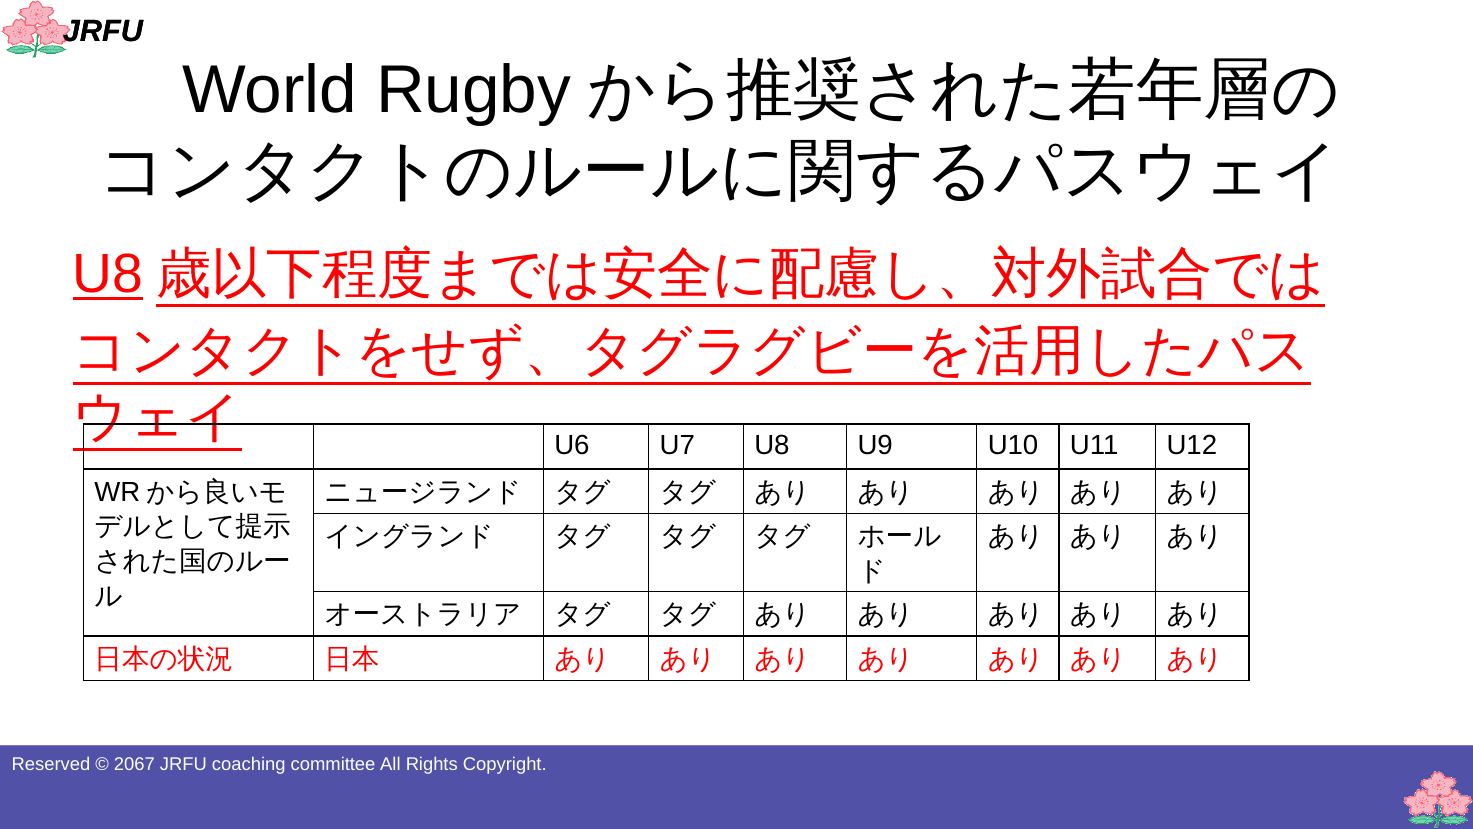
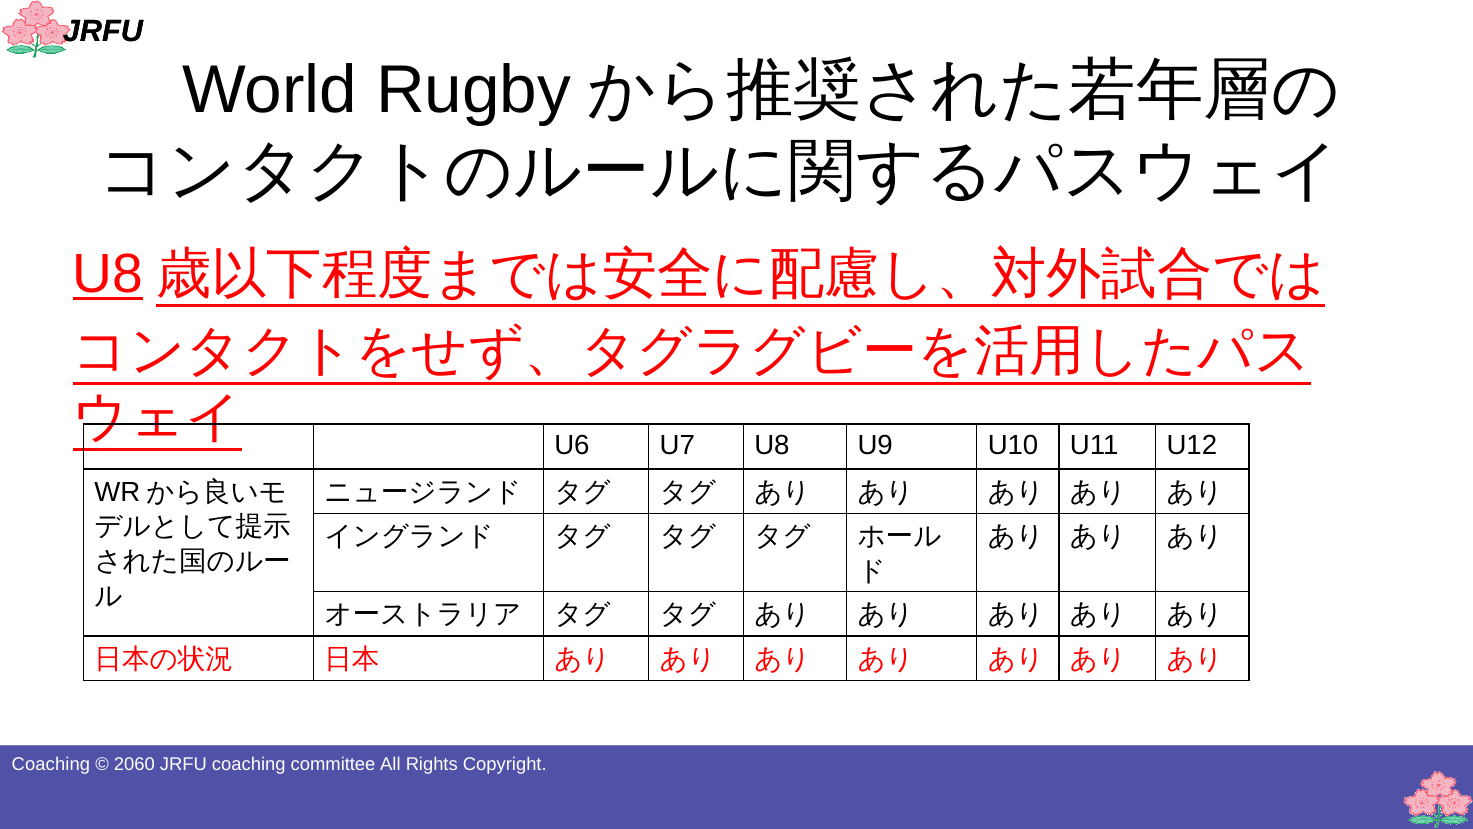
Reserved: Reserved -> Coaching (51, 764)
2067: 2067 -> 2060 (134, 764)
